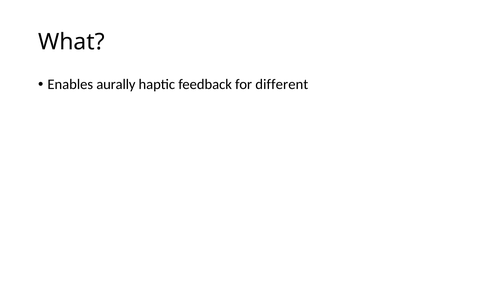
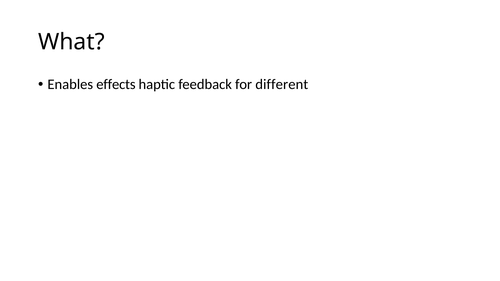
aurally: aurally -> effects (116, 85)
